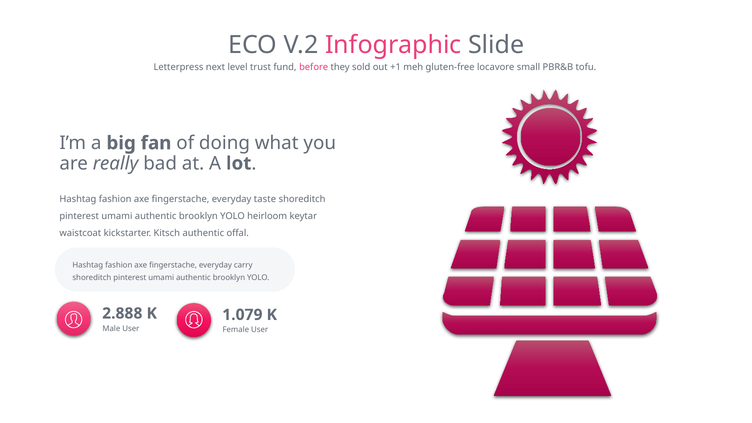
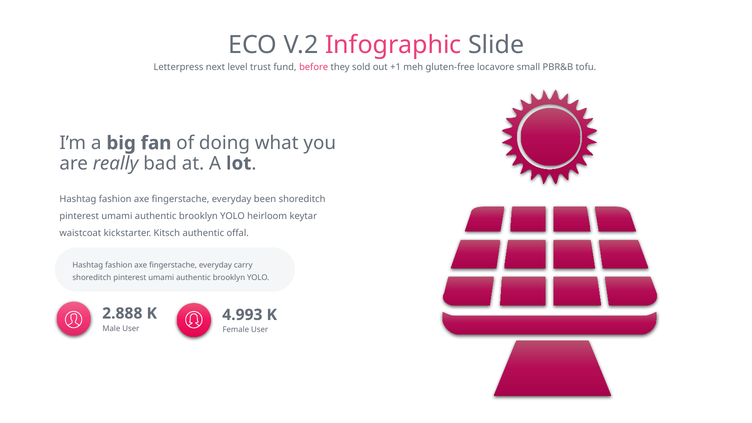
taste: taste -> been (265, 199)
1.079: 1.079 -> 4.993 (242, 315)
